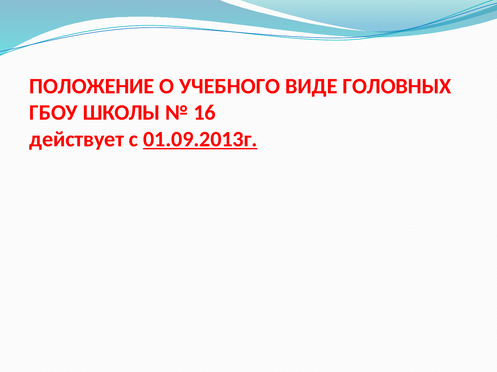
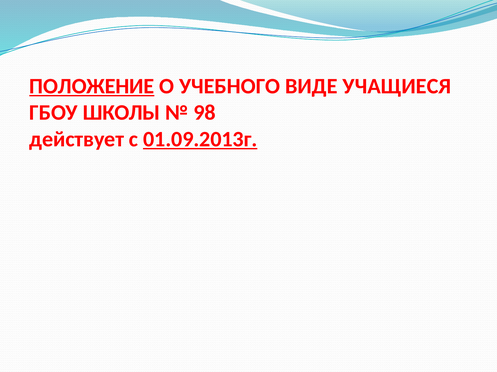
ПОЛОЖЕНИЕ underline: none -> present (92, 86)
ГОЛОВНЫХ: ГОЛОВНЫХ -> УЧАЩИЕСЯ (397, 86)
16: 16 -> 98 (205, 113)
